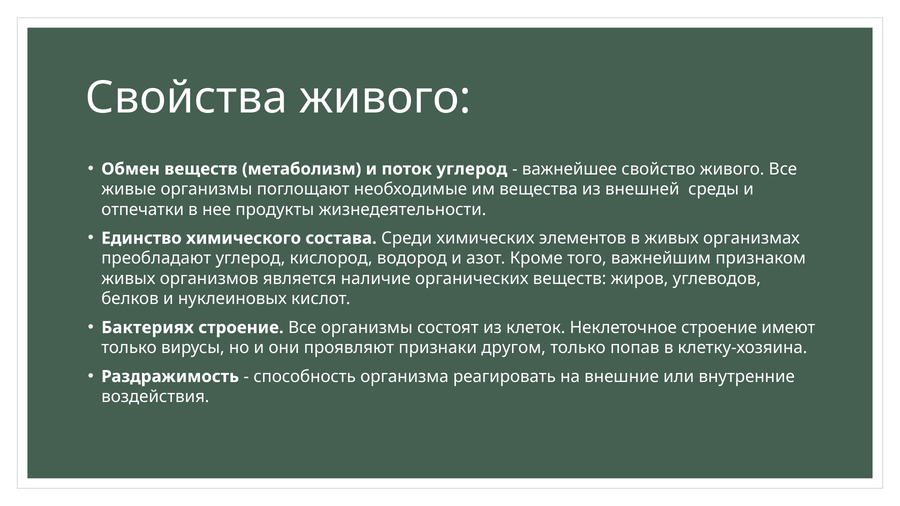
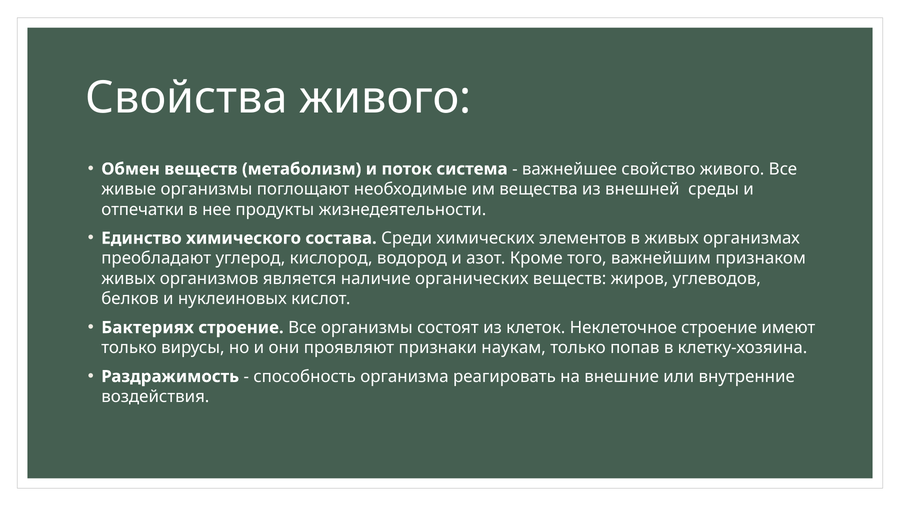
поток углерод: углерод -> система (472, 169)
другом: другом -> наукам (514, 348)
